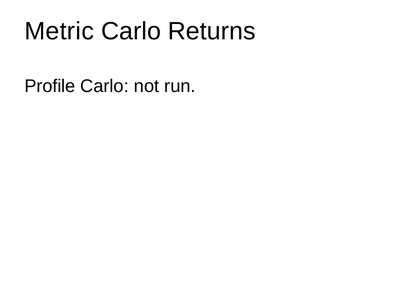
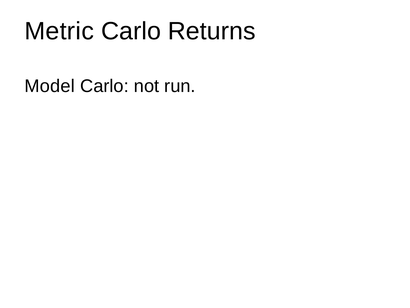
Profile: Profile -> Model (50, 86)
